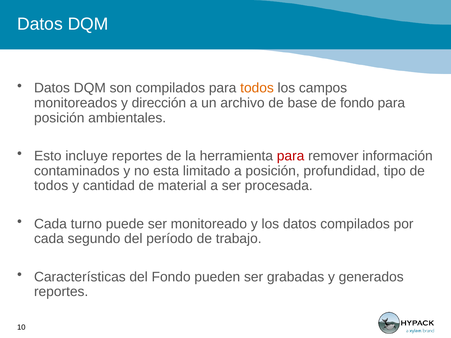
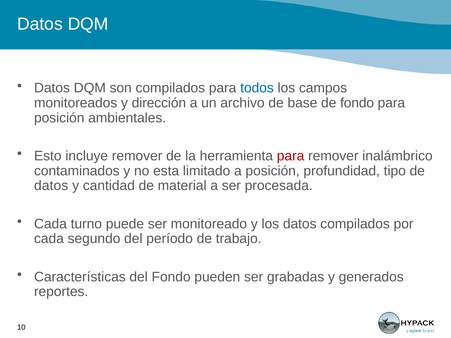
todos colour: orange -> blue (257, 88)
incluye reportes: reportes -> remover (137, 156)
información: información -> inalámbrico (397, 156)
todos: todos -> datos (51, 186)
